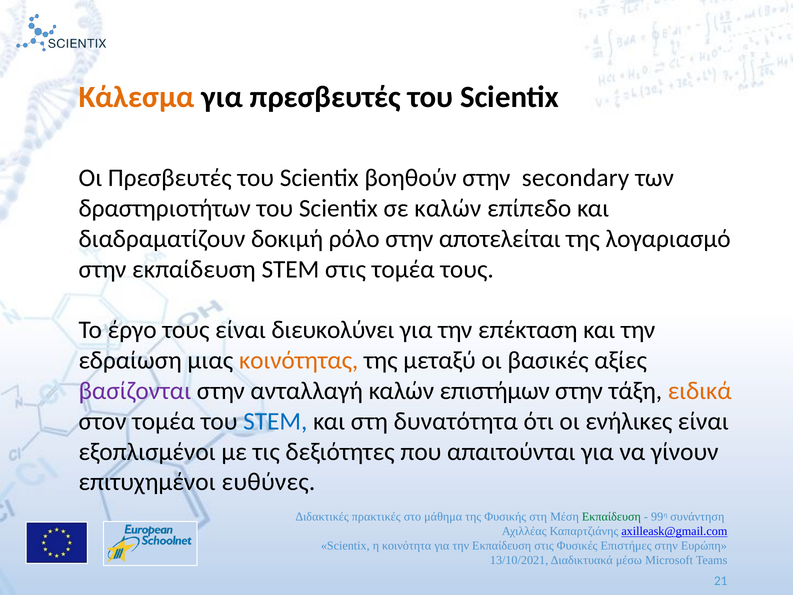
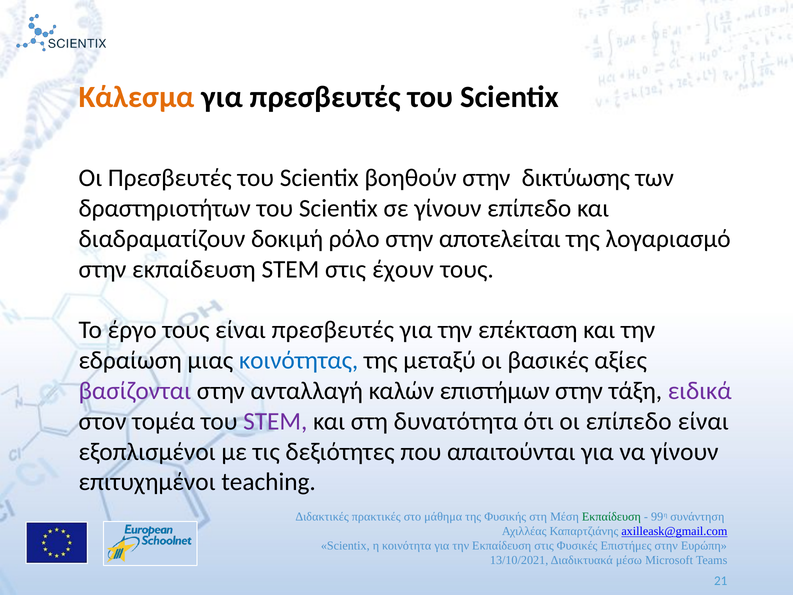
secondary: secondary -> δικτύωσης (576, 178)
σε καλών: καλών -> γίνουν (448, 208)
στις τομέα: τομέα -> έχουν (403, 269)
είναι διευκολύνει: διευκολύνει -> πρεσβευτές (333, 330)
κοινότητας colour: orange -> blue (299, 360)
ειδικά colour: orange -> purple (700, 391)
STEM colour: blue -> purple (275, 421)
οι ενήλικες: ενήλικες -> επίπεδο (629, 421)
ευθύνες: ευθύνες -> teaching (269, 482)
